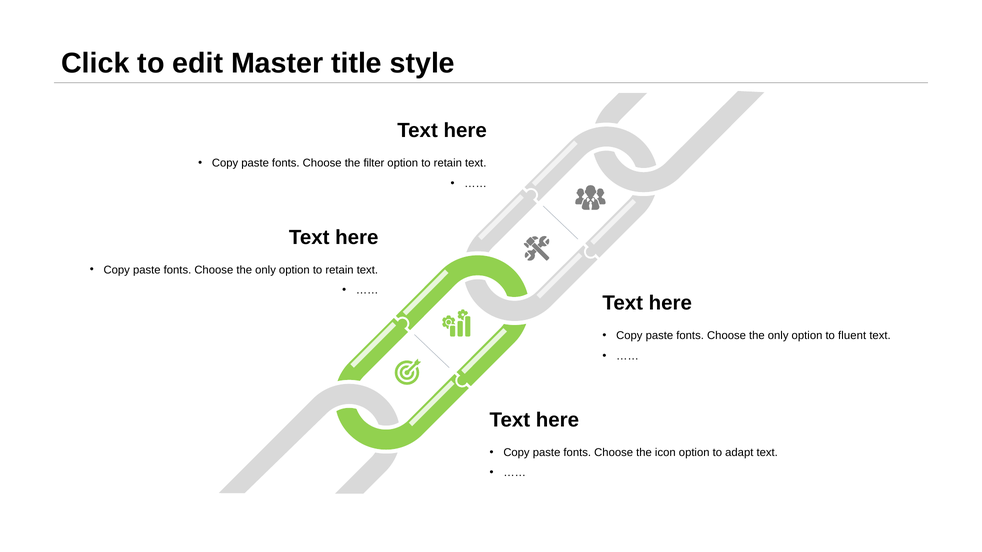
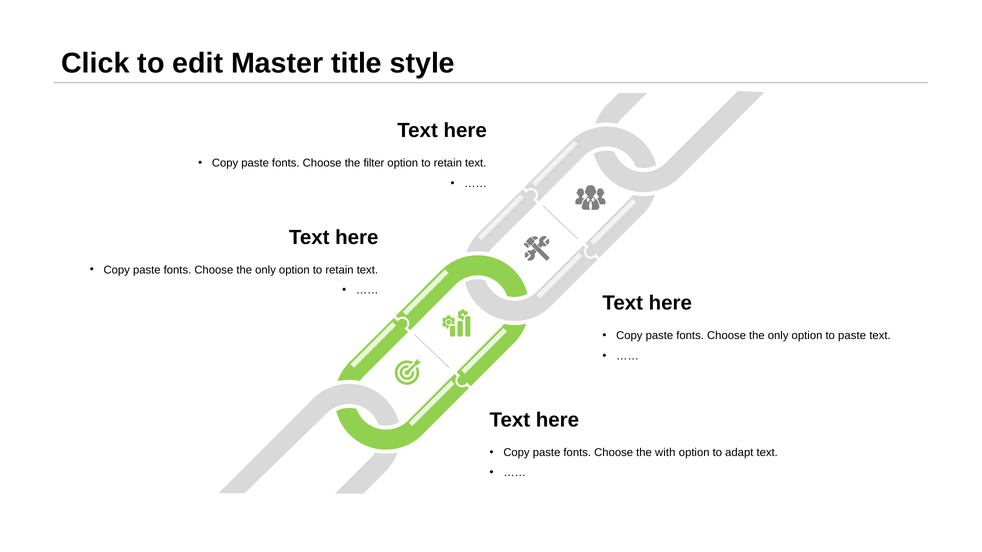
to fluent: fluent -> paste (852, 336)
icon: icon -> with (665, 453)
